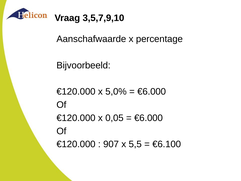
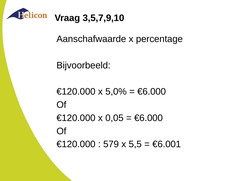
907: 907 -> 579 (111, 144)
€6.100: €6.100 -> €6.001 (167, 144)
